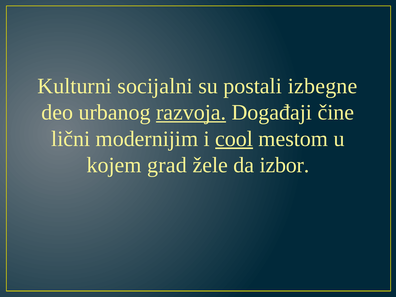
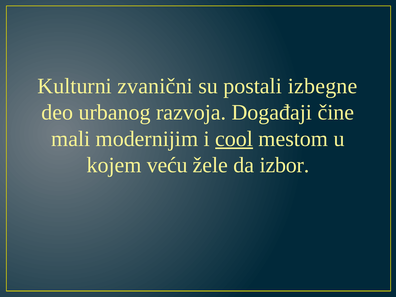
socijalni: socijalni -> zvanični (155, 86)
razvoja underline: present -> none (191, 112)
lični: lični -> mali (71, 139)
grad: grad -> veću (167, 165)
